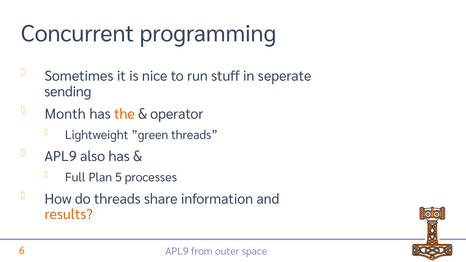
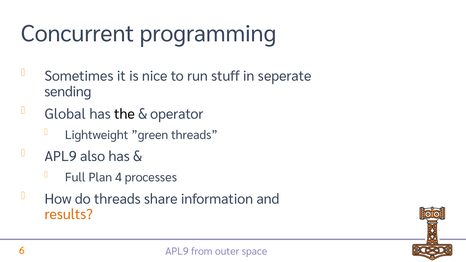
Month: Month -> Global (65, 114)
the colour: orange -> black (124, 114)
5: 5 -> 4 (118, 178)
